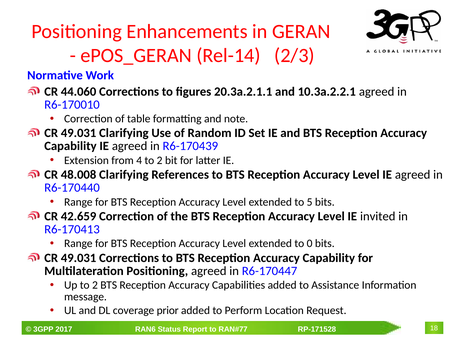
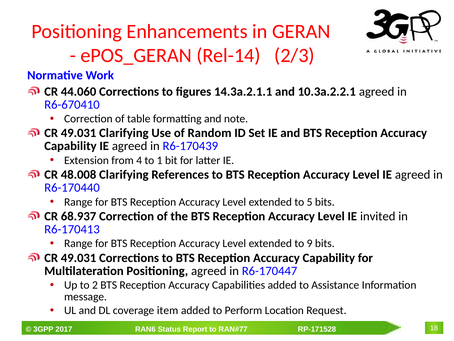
20.3a.2.1.1: 20.3a.2.1.1 -> 14.3a.2.1.1 (243, 91)
R6-170010: R6-170010 -> R6-670410 (72, 104)
4 to 2: 2 -> 1 (160, 160)
42.659: 42.659 -> 68.937 (79, 216)
0: 0 -> 9 (310, 243)
prior: prior -> item (168, 310)
